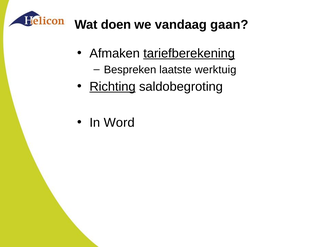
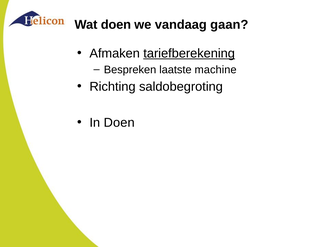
werktuig: werktuig -> machine (216, 70)
Richting underline: present -> none (113, 87)
In Word: Word -> Doen (119, 122)
